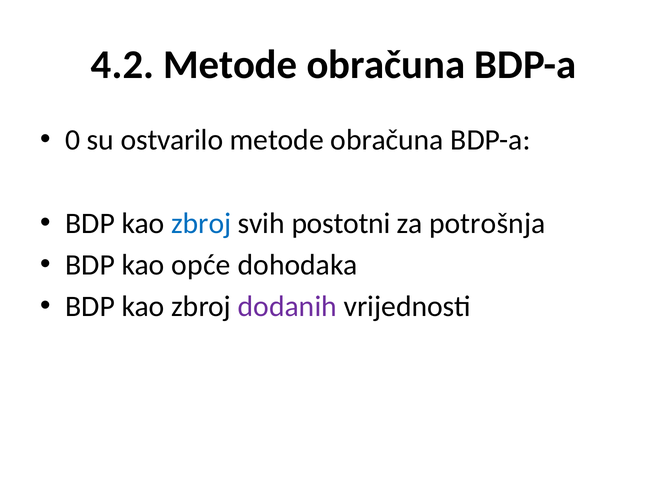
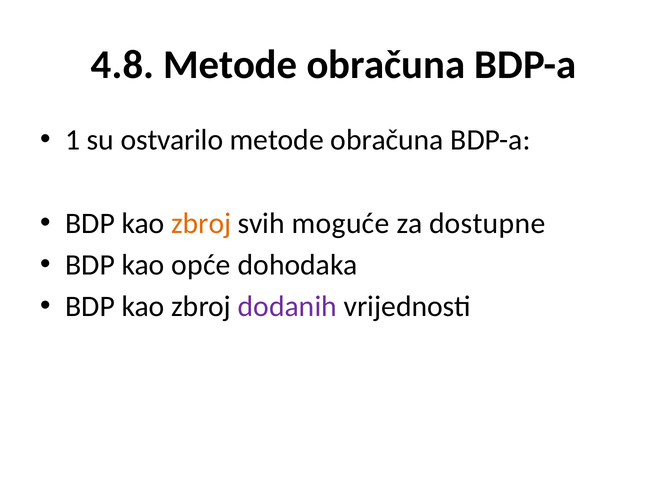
4.2: 4.2 -> 4.8 (123, 65)
0: 0 -> 1 (73, 140)
zbroj colour: blue -> orange (201, 223)
postotni: postotni -> moguće (341, 223)
potrošnja: potrošnja -> dostupne (487, 223)
